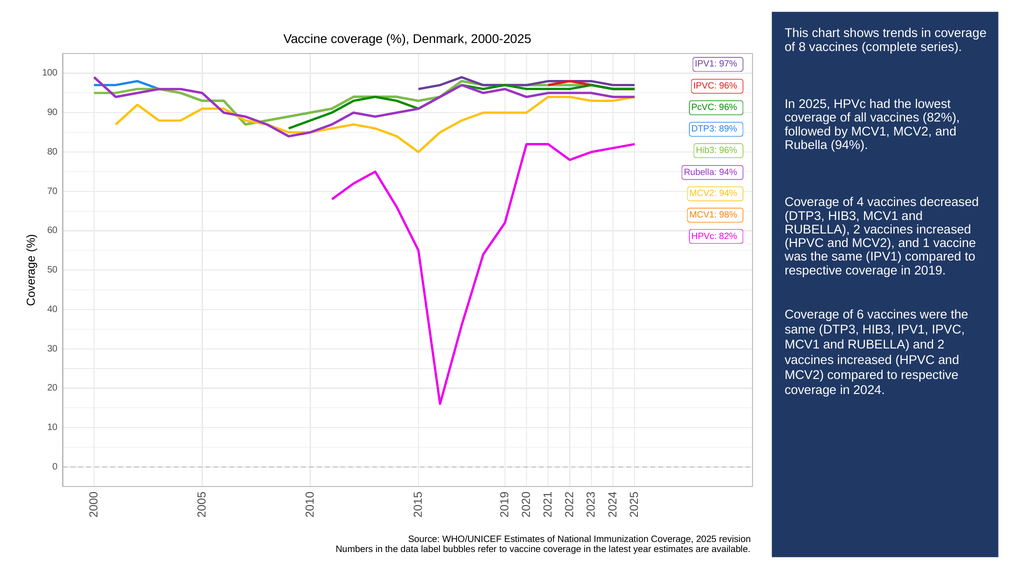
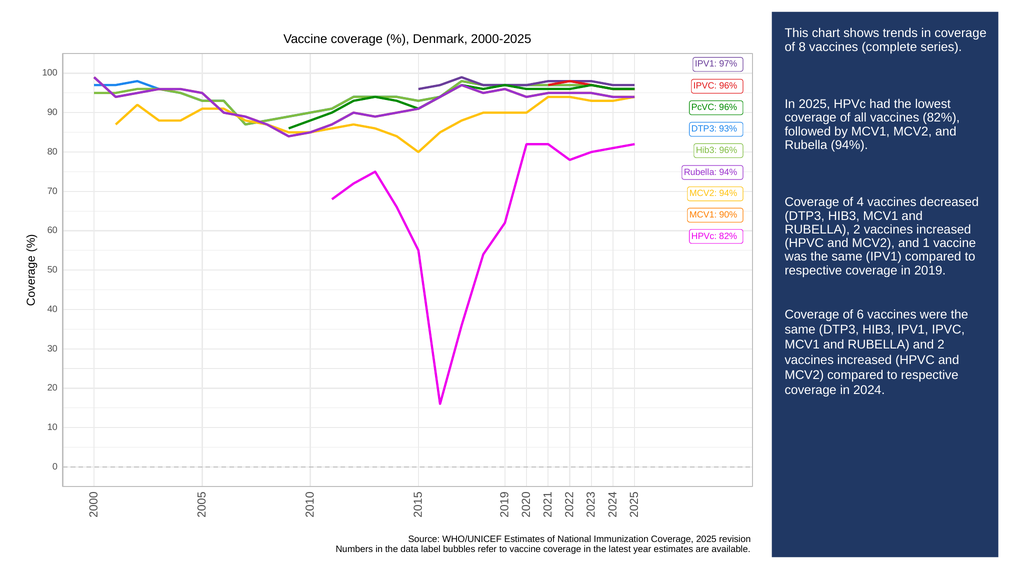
89%: 89% -> 93% (728, 129)
98%: 98% -> 90% (728, 215)
